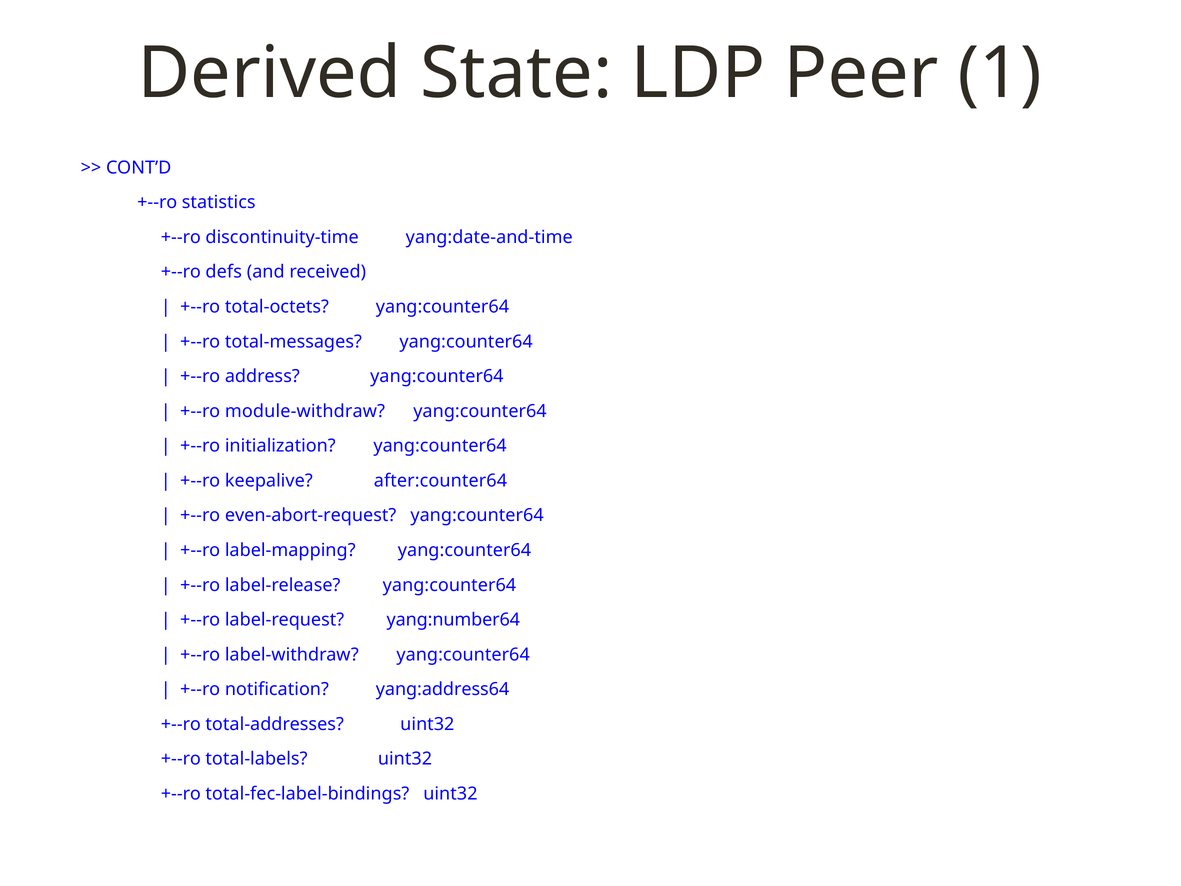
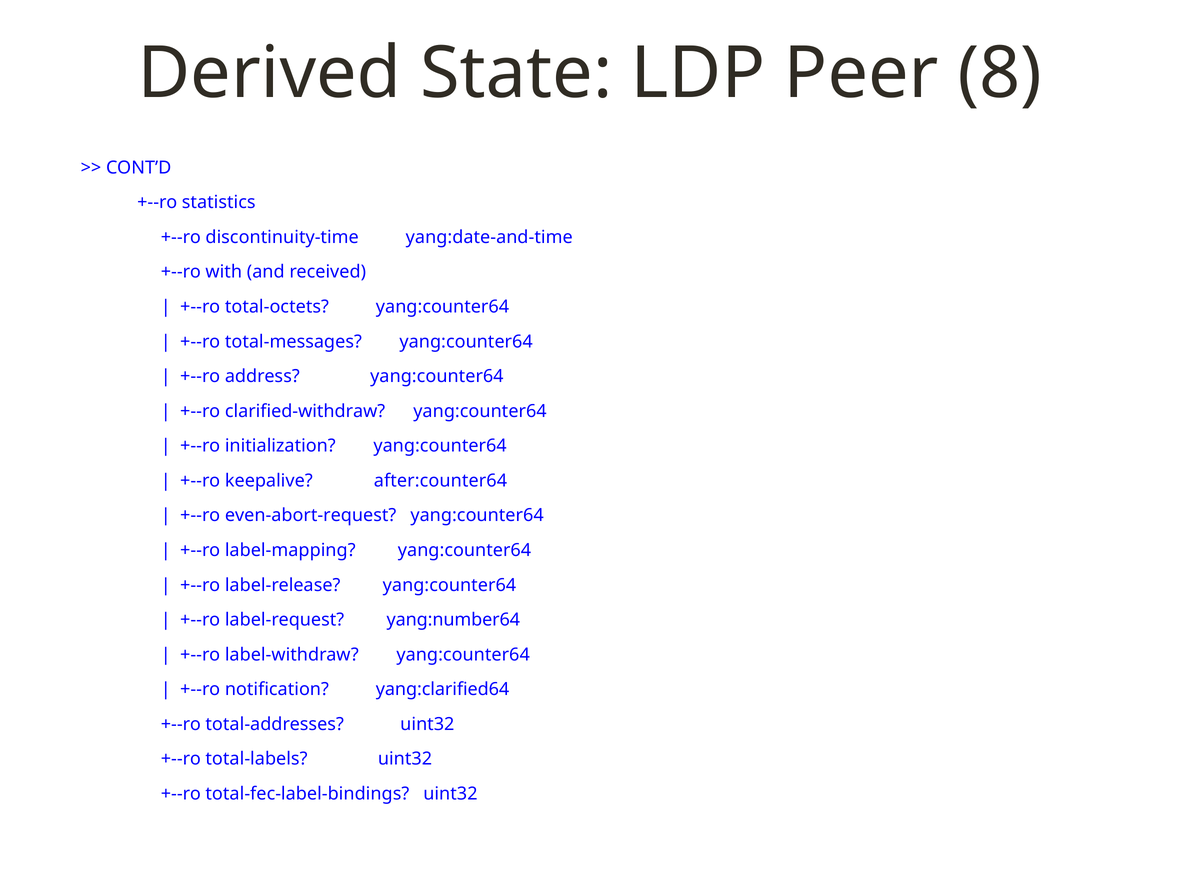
1: 1 -> 8 (1000, 73)
defs: defs -> with (224, 272)
module-withdraw: module-withdraw -> clarified-withdraw (305, 411)
yang:address64: yang:address64 -> yang:clarified64 (443, 689)
